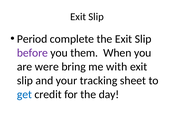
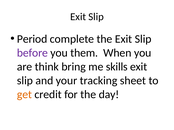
were: were -> think (47, 67)
with: with -> skills (117, 67)
get colour: blue -> orange (24, 95)
